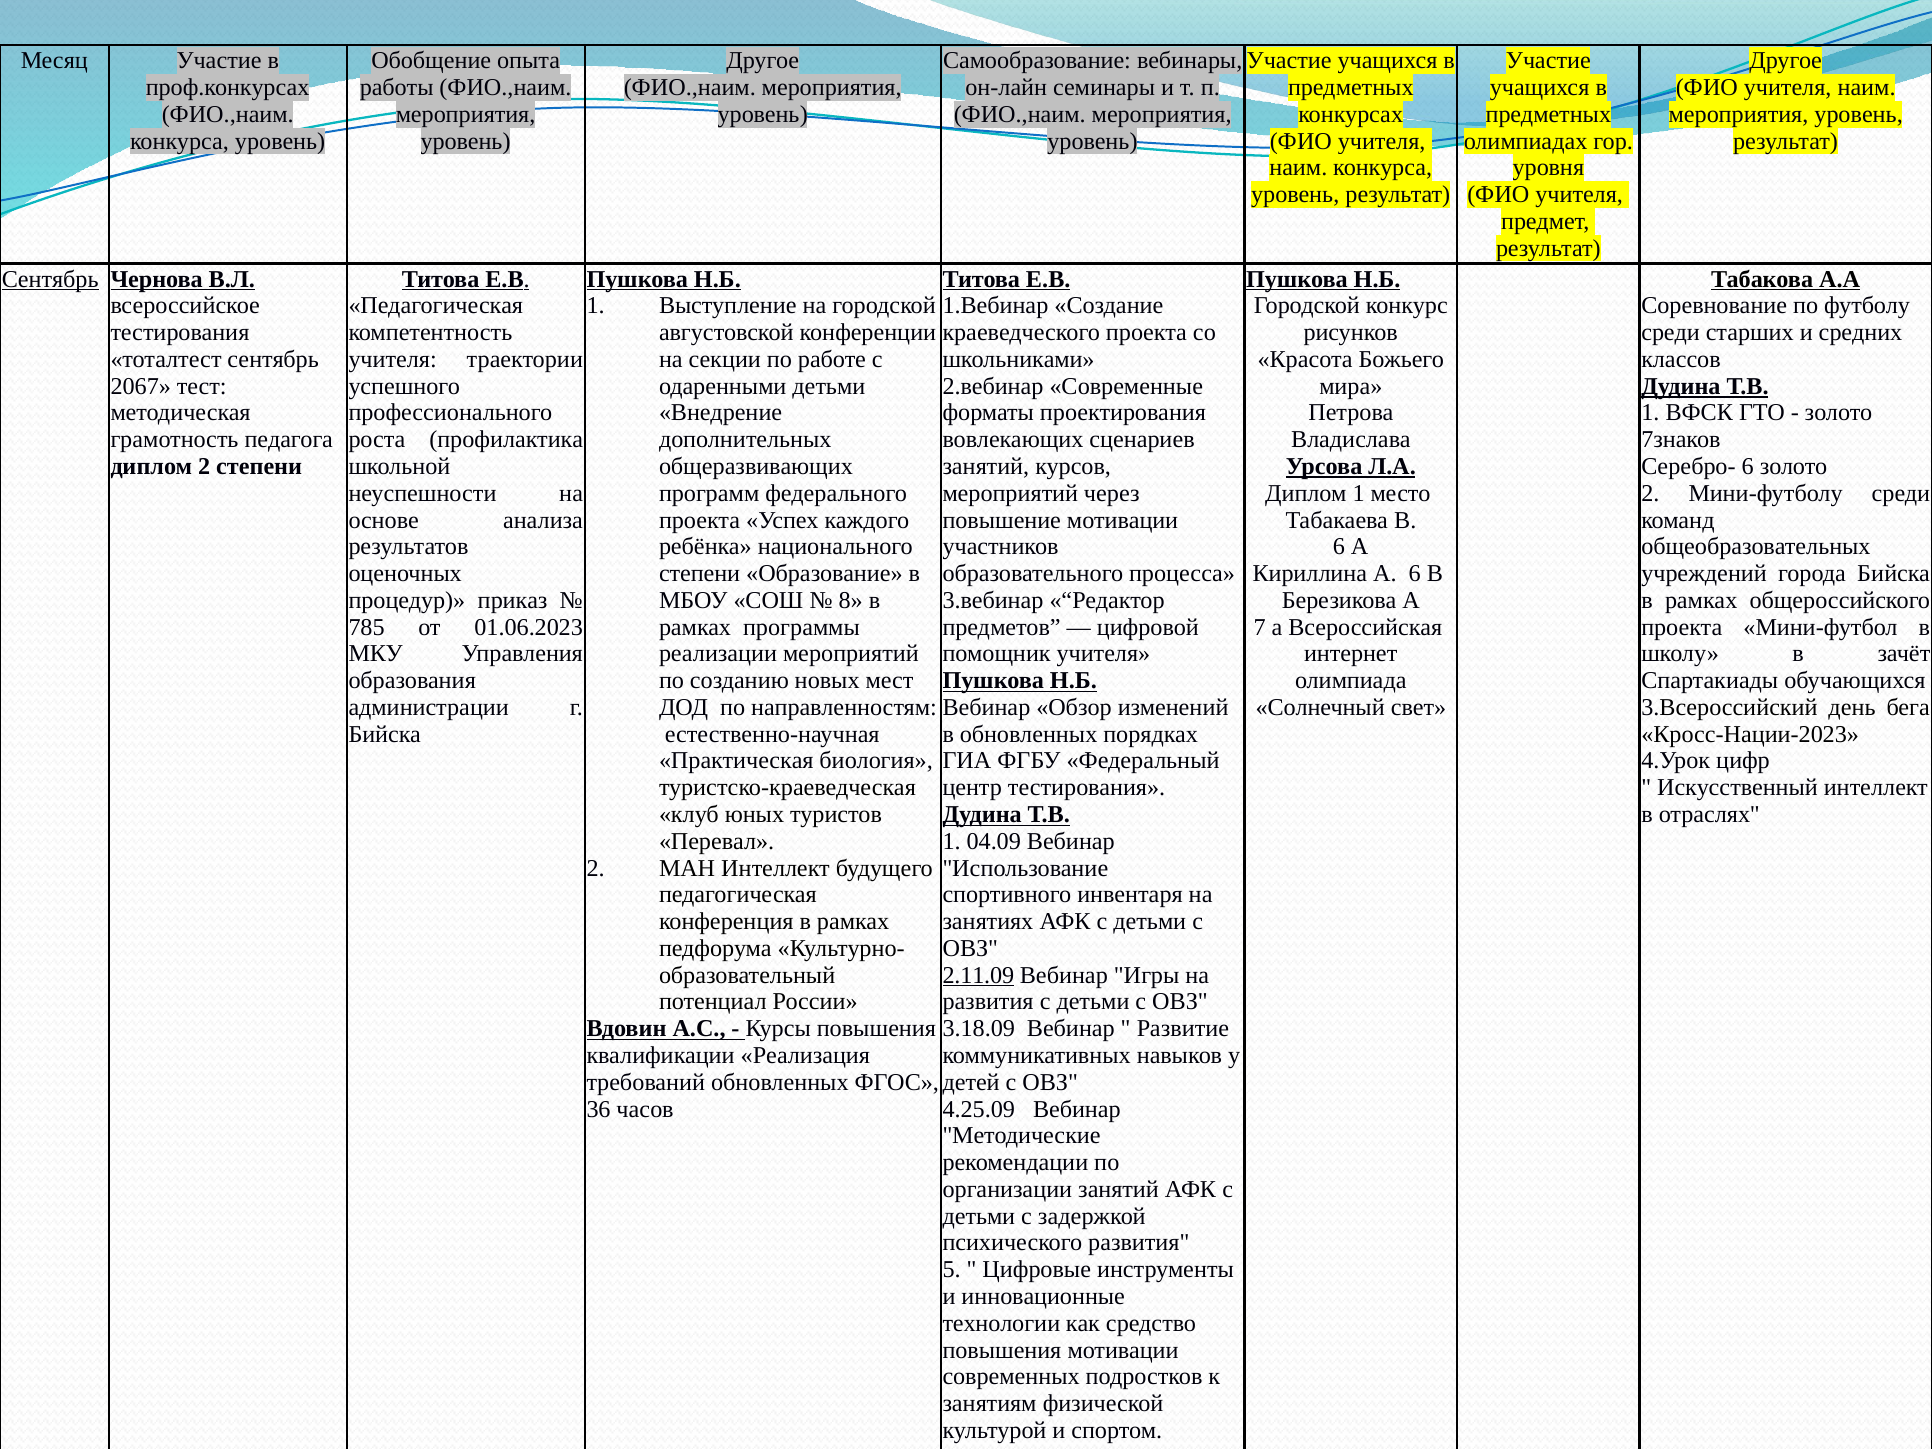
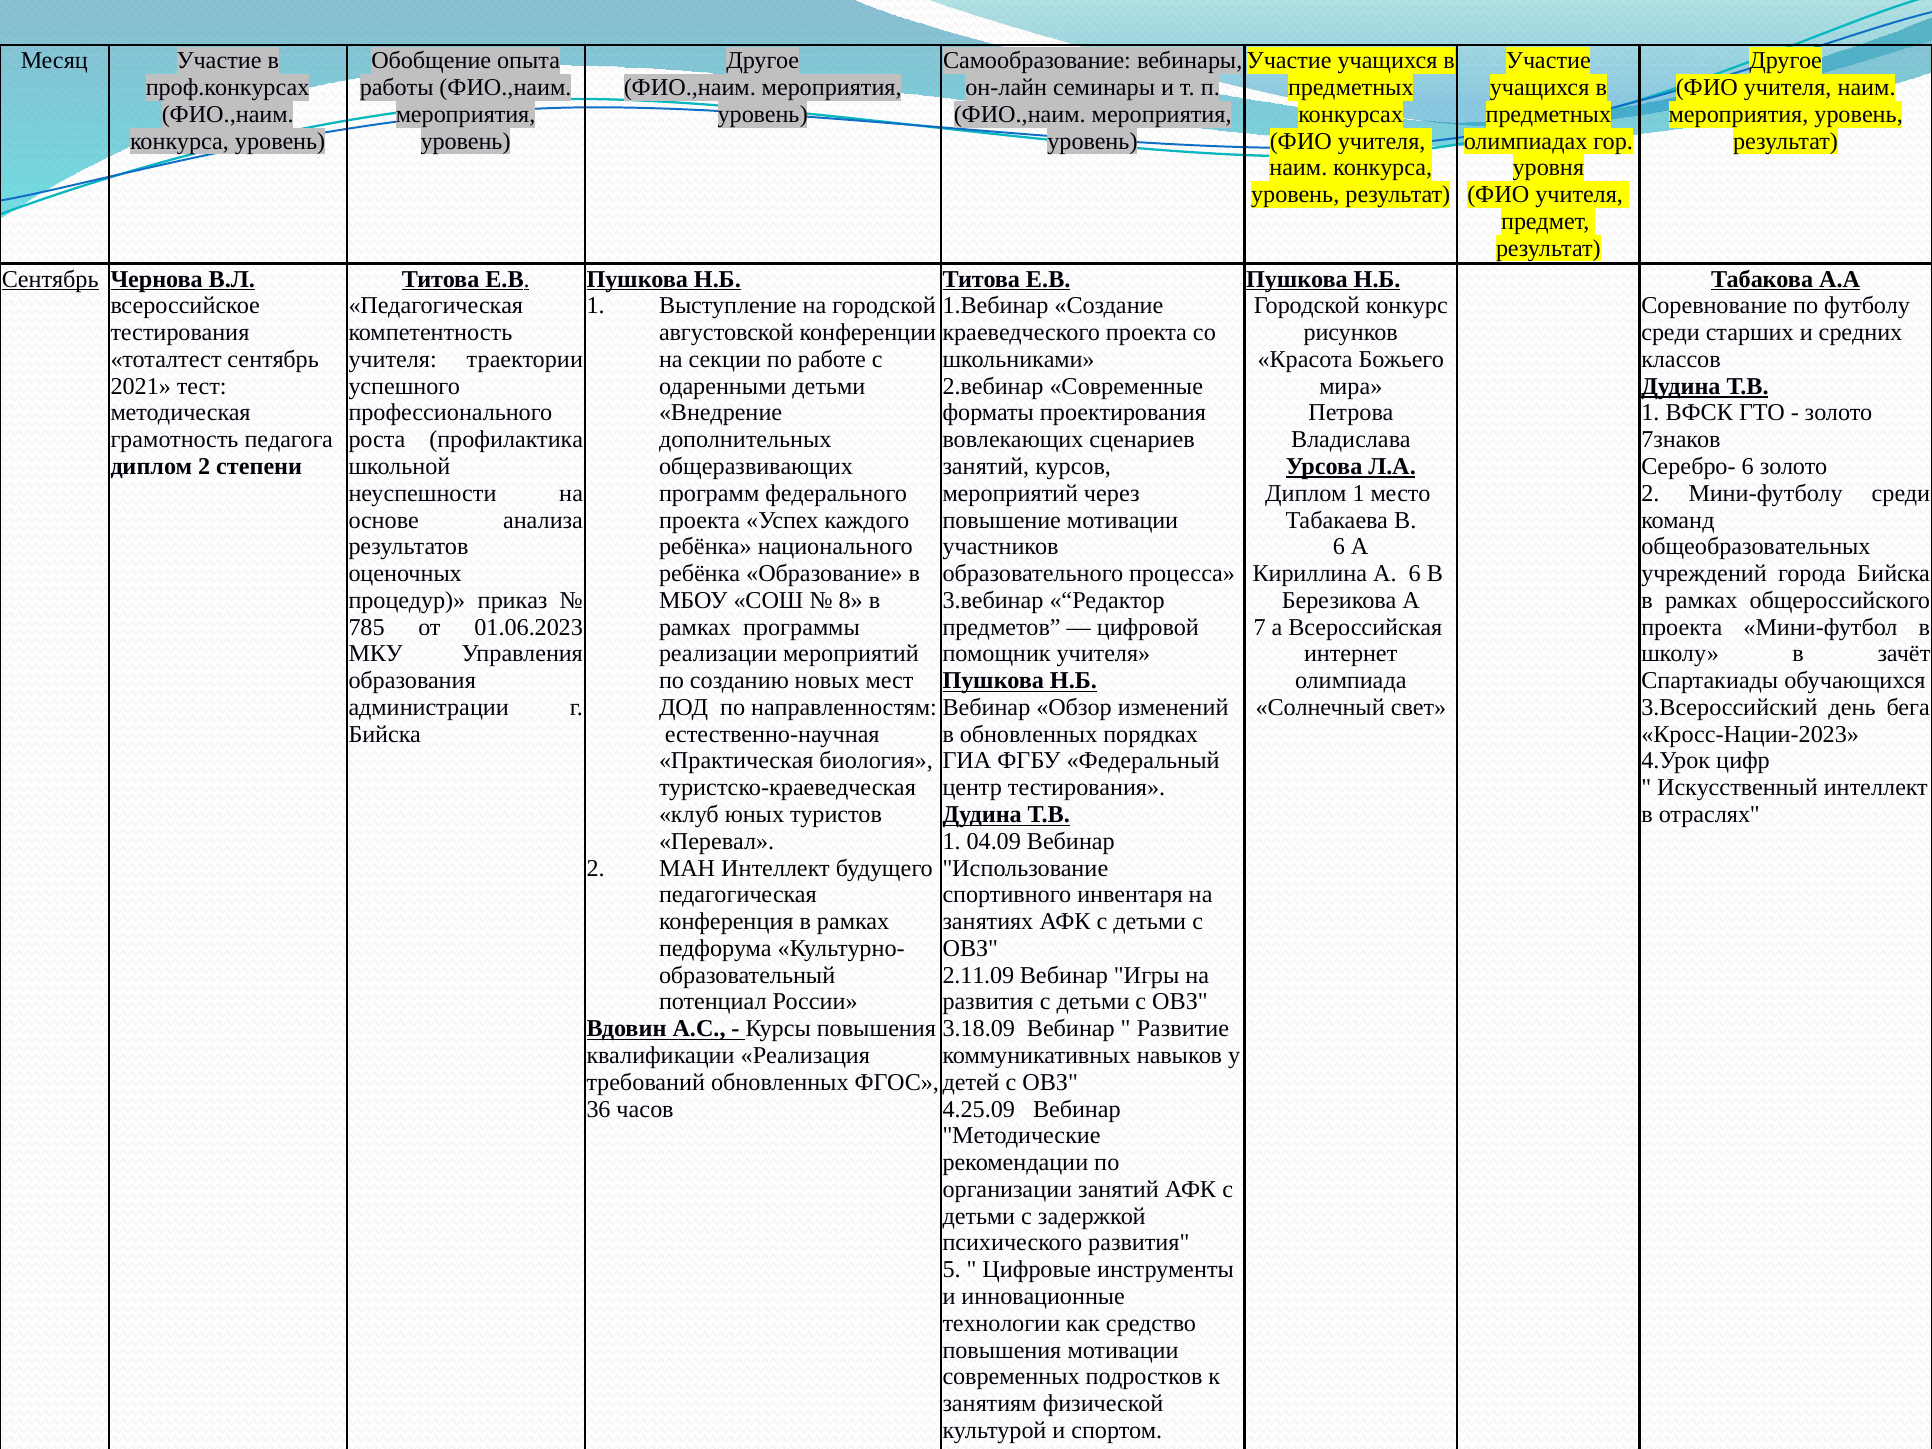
2067: 2067 -> 2021 (141, 386)
степени: степени -> ребёнка (700, 574)
2.11.09 underline: present -> none (978, 975)
